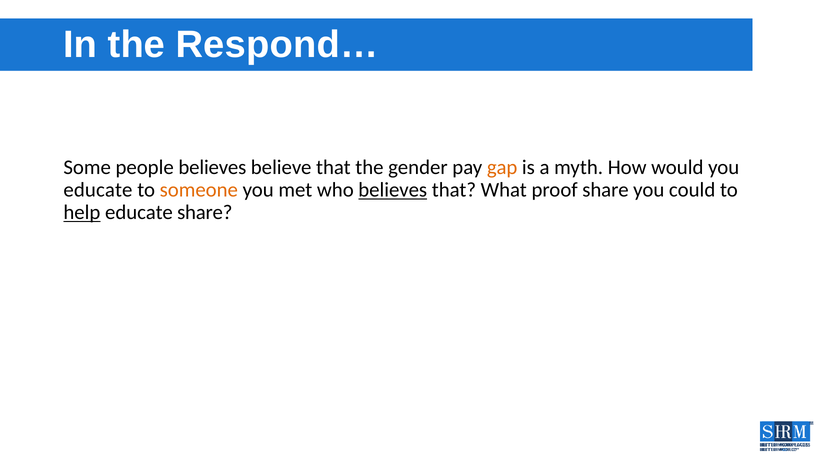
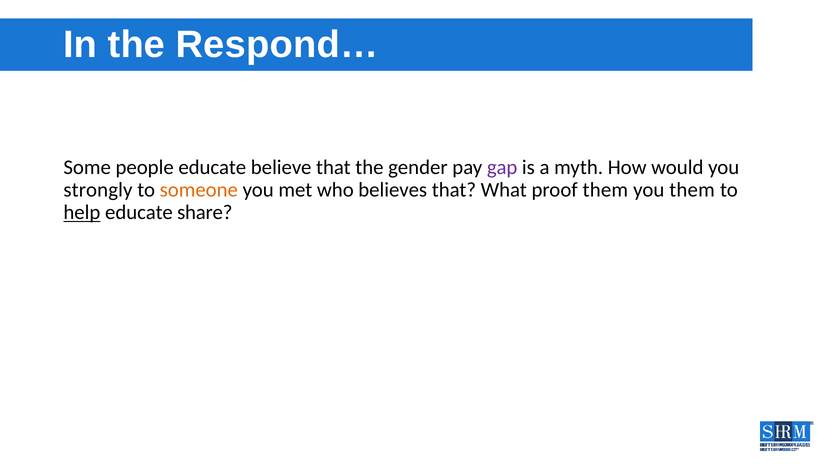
people believes: believes -> educate (212, 168)
gap colour: orange -> purple (502, 168)
educate: educate -> strongly (98, 190)
believes underline: present -> none (393, 190)
proof share: share -> them (605, 190)
you could: could -> them (692, 190)
